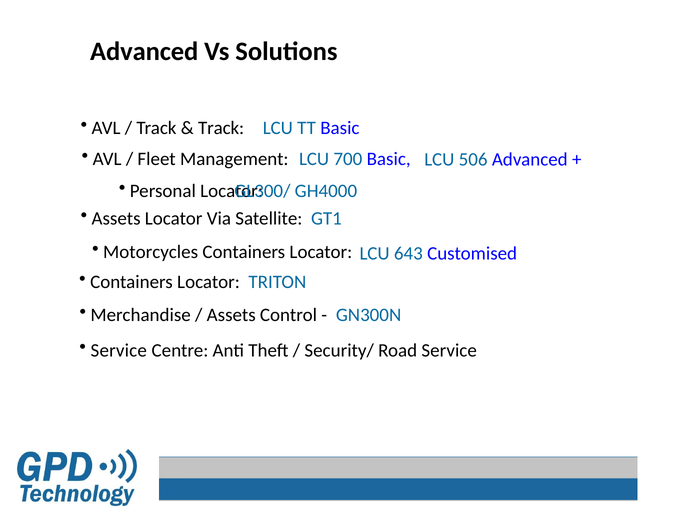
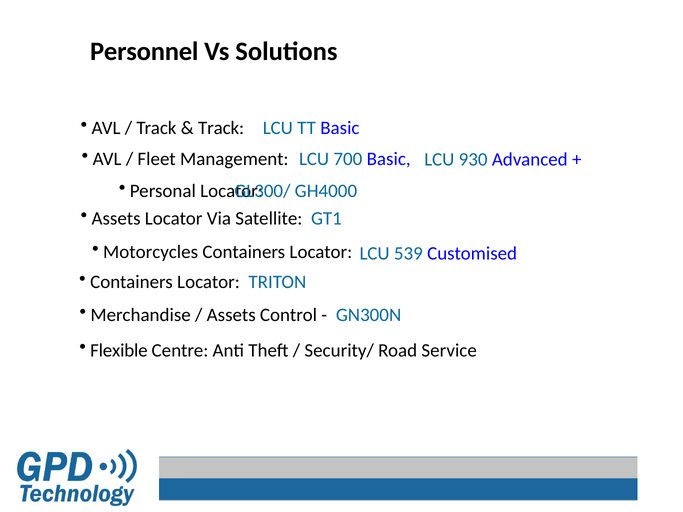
Advanced: Advanced -> Personnel (144, 51)
506: 506 -> 930 (473, 160)
643: 643 -> 539 (408, 254)
Service: Service -> Flexible (119, 350)
